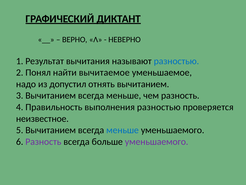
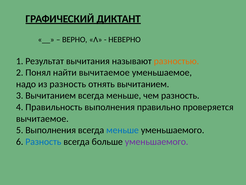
разностью colour: blue -> orange (176, 61)
из допустил: допустил -> разность (68, 84)
выполнения разностью: разностью -> правильно (159, 107)
неизвестное: неизвестное -> вычитаемое (42, 118)
5 Вычитанием: Вычитанием -> Выполнения (51, 130)
Разность colour: purple -> blue (43, 141)
